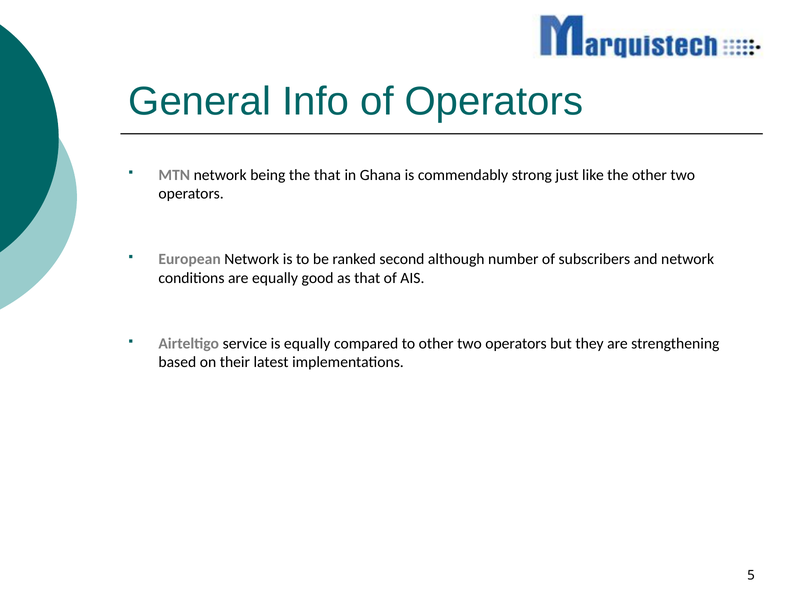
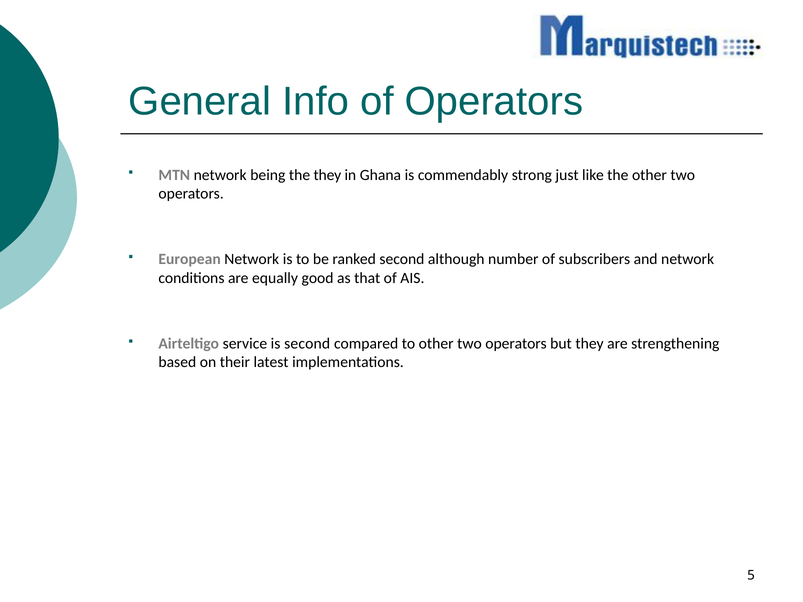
the that: that -> they (327, 175)
is equally: equally -> second (307, 344)
